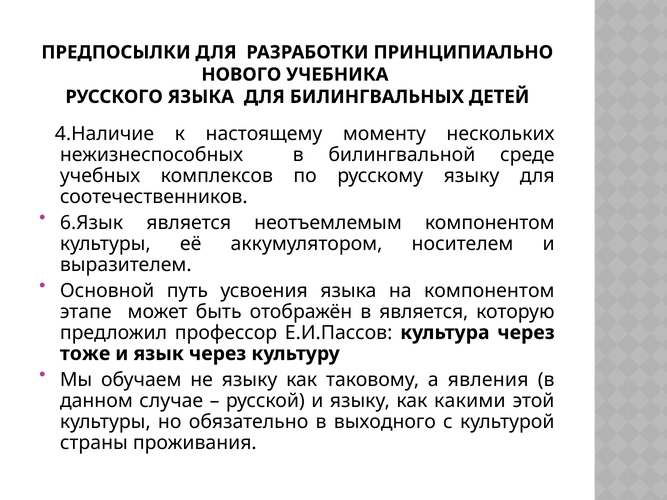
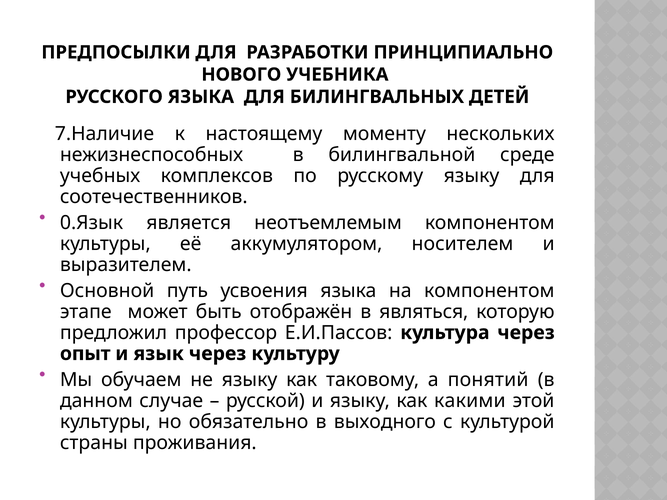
4.Наличие: 4.Наличие -> 7.Наличие (104, 134)
6.Язык: 6.Язык -> 0.Язык (92, 223)
в является: является -> являться (424, 312)
тоже: тоже -> опыт (85, 354)
явления: явления -> понятий (488, 380)
